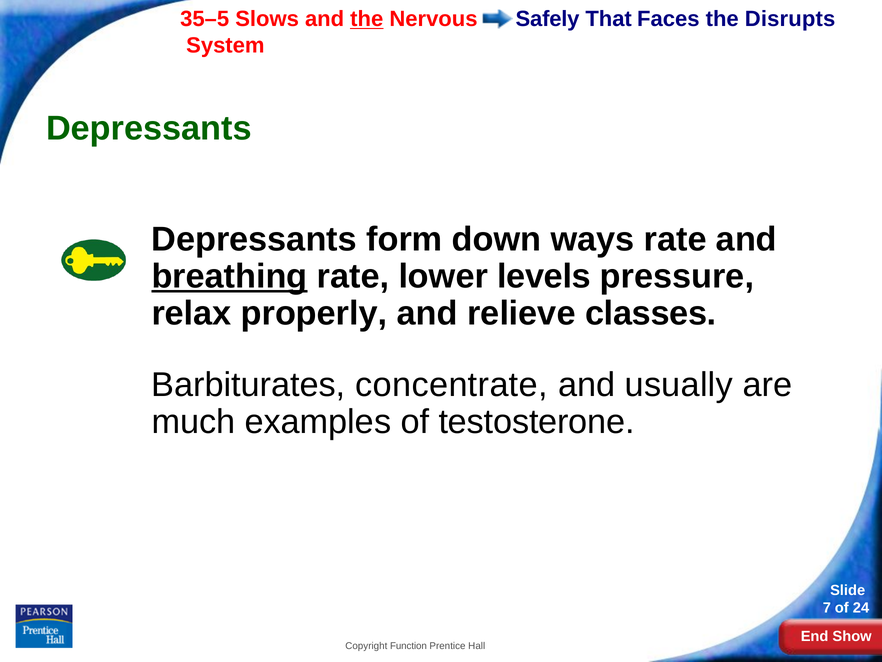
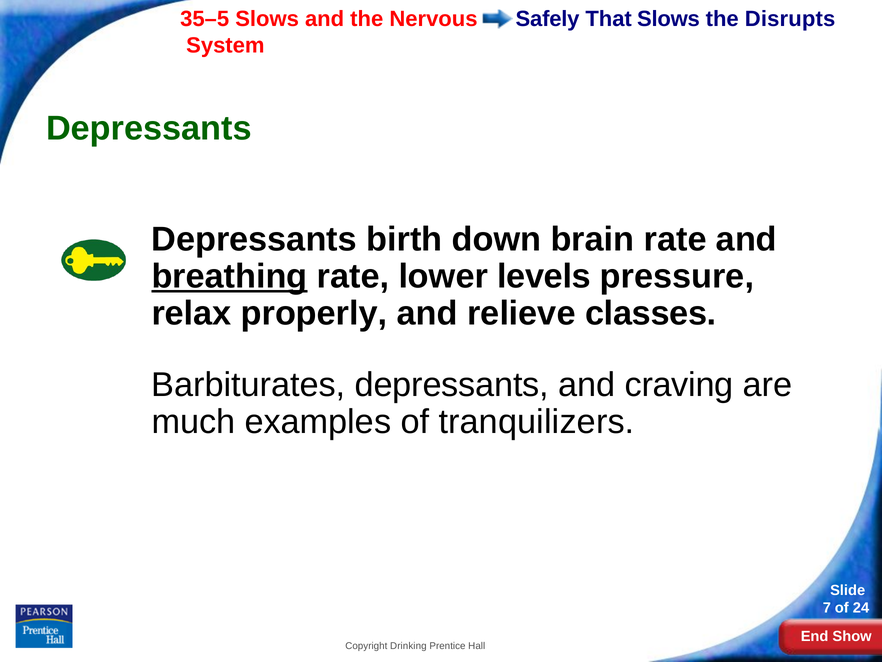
the underline: present -> none (367, 19)
That Faces: Faces -> Slows (668, 19)
form: form -> birth (404, 239)
ways: ways -> brain (592, 239)
Barbiturates concentrate: concentrate -> depressants (452, 385)
usually: usually -> craving (679, 385)
testosterone: testosterone -> tranquilizers (537, 422)
Function: Function -> Drinking (408, 646)
